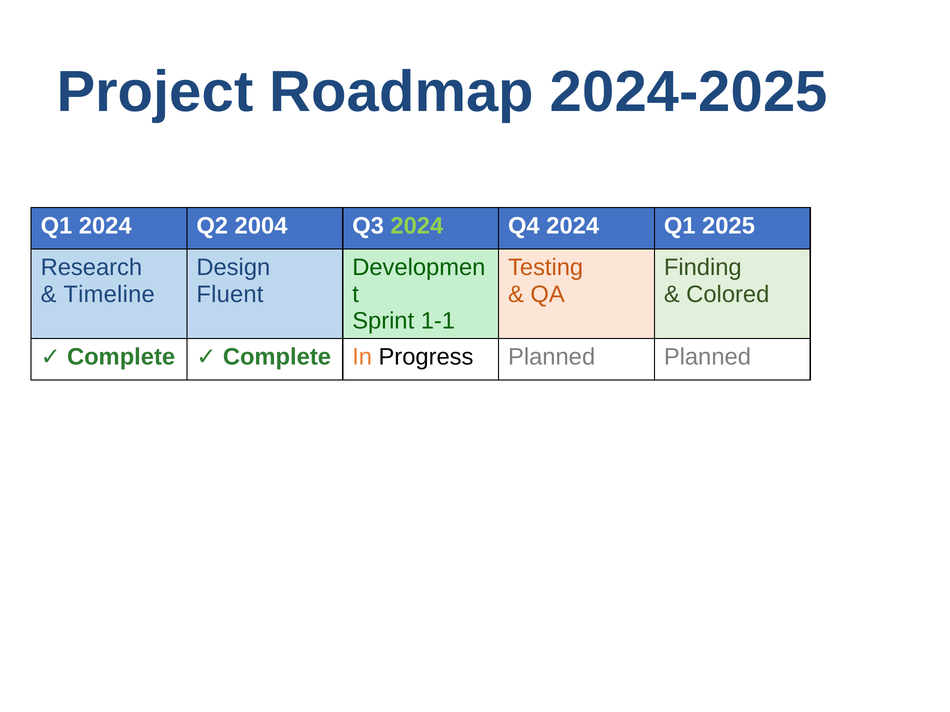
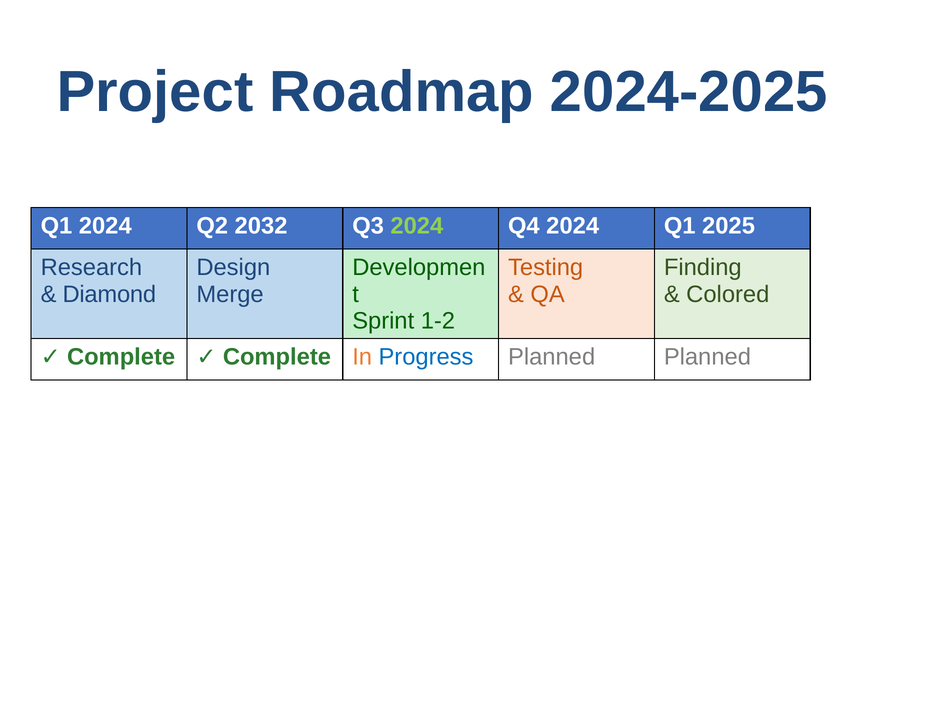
2004: 2004 -> 2032 (261, 226)
Timeline: Timeline -> Diamond (109, 294)
Fluent: Fluent -> Merge (230, 294)
1-1: 1-1 -> 1-2 (438, 321)
Progress colour: black -> blue (426, 357)
